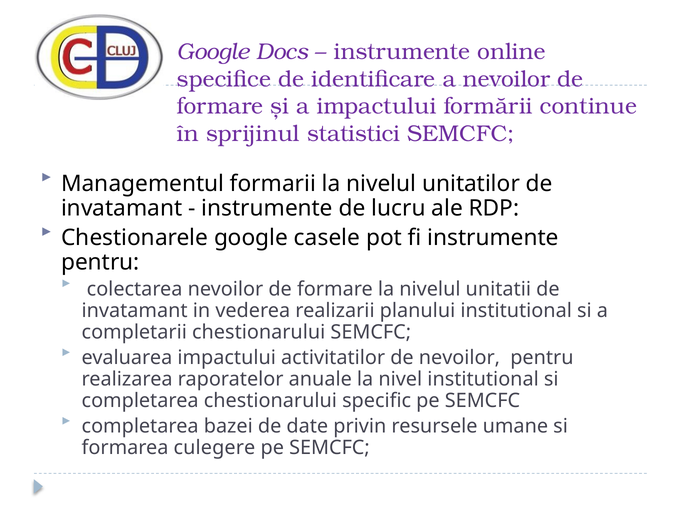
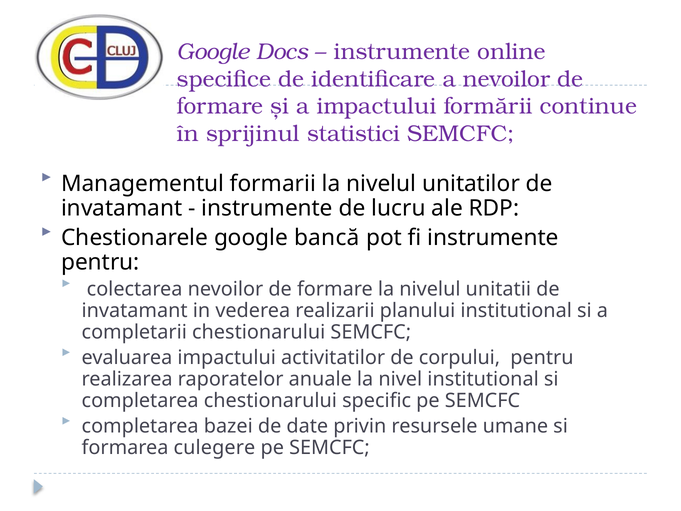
casele: casele -> bancă (327, 238)
de nevoilor: nevoilor -> corpului (459, 358)
